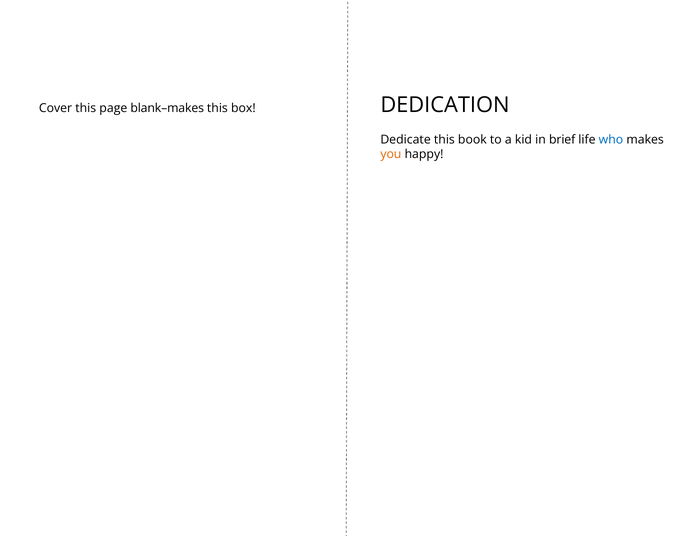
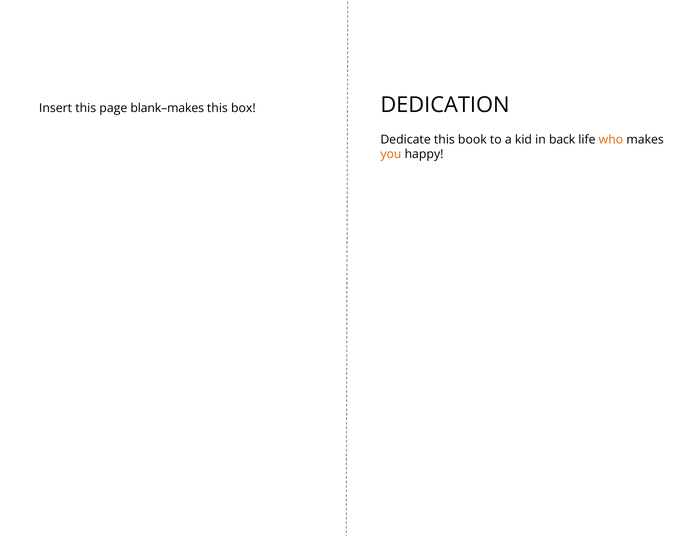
Cover: Cover -> Insert (56, 108)
brief: brief -> back (562, 140)
who colour: blue -> orange (611, 140)
